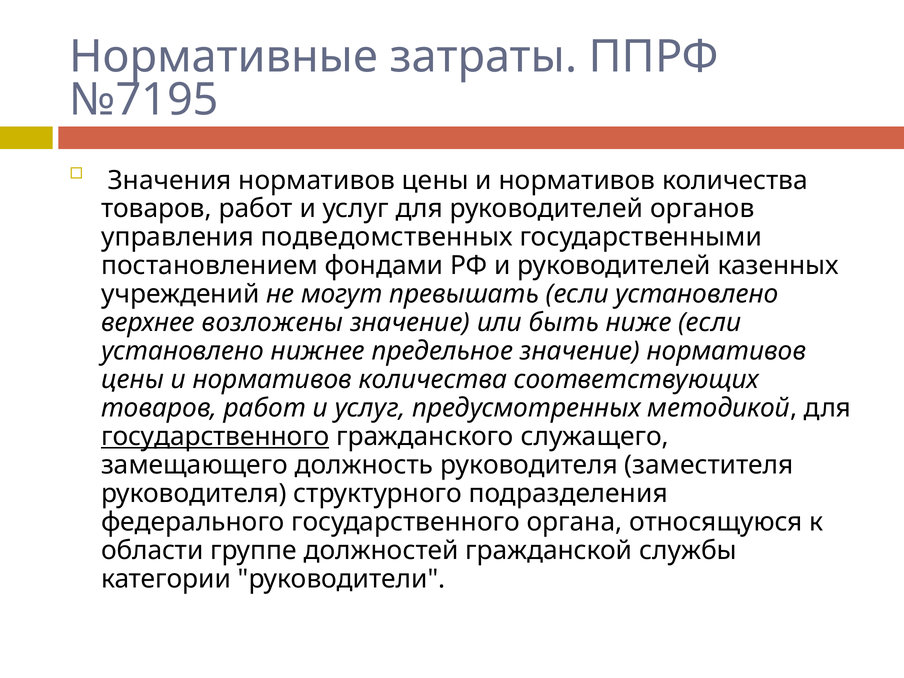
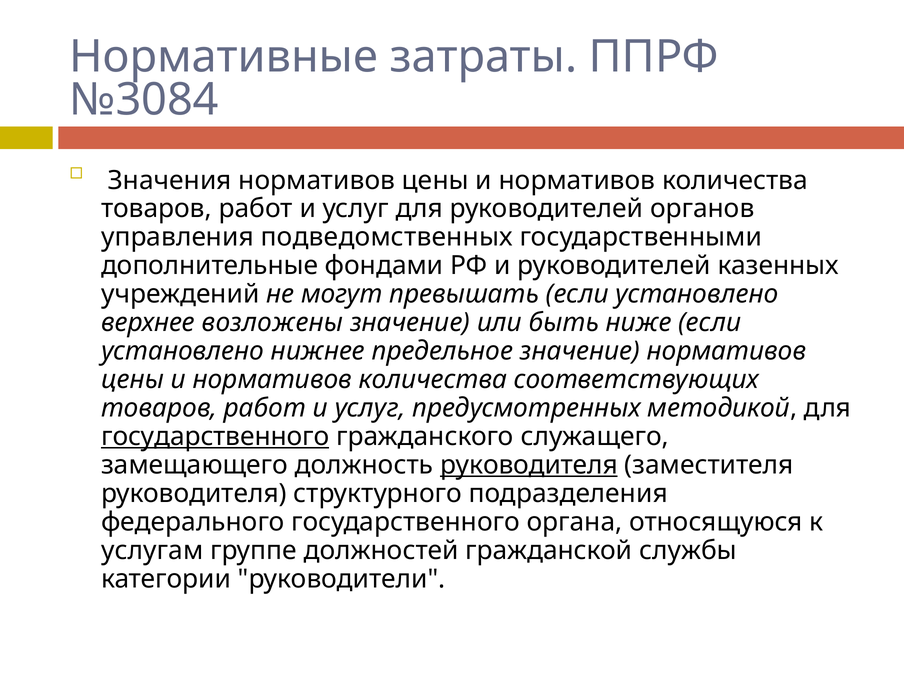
№7195: №7195 -> №3084 (144, 100)
постановлением: постановлением -> дополнительные (210, 266)
руководителя underline: none -> present (529, 465)
области: области -> услугам (152, 550)
